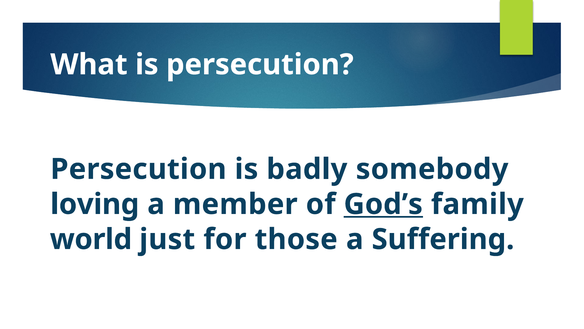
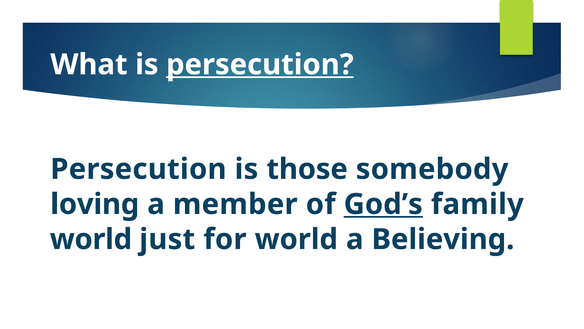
persecution underline: none -> present (260, 65)
badly: badly -> those (307, 169)
for those: those -> world (296, 239)
Suffering: Suffering -> Believing (443, 239)
